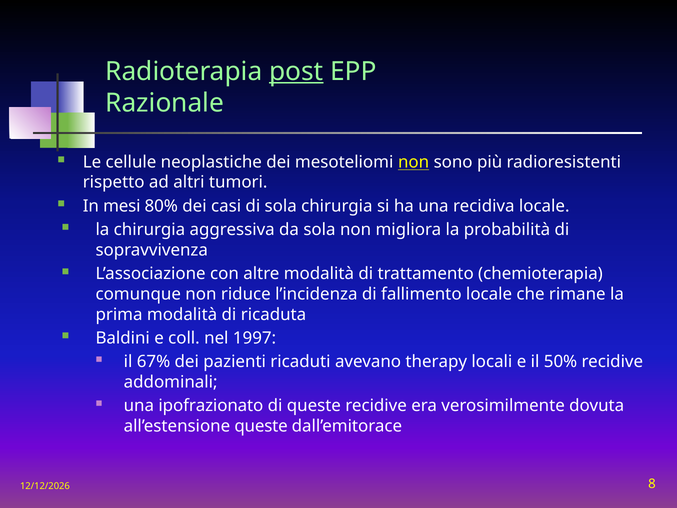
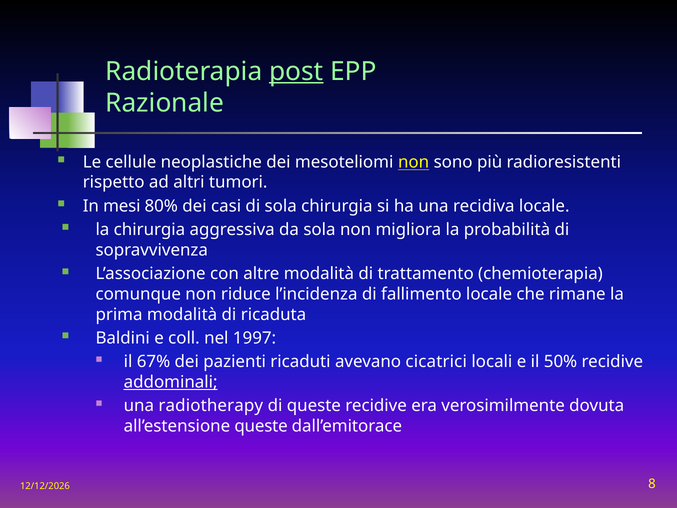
therapy: therapy -> cicatrici (436, 362)
addominali underline: none -> present (171, 382)
ipofrazionato: ipofrazionato -> radiotherapy (211, 406)
